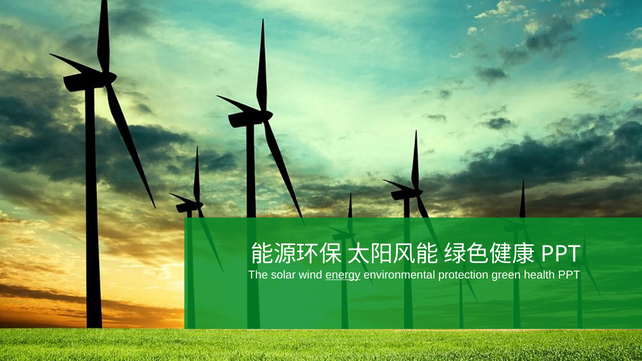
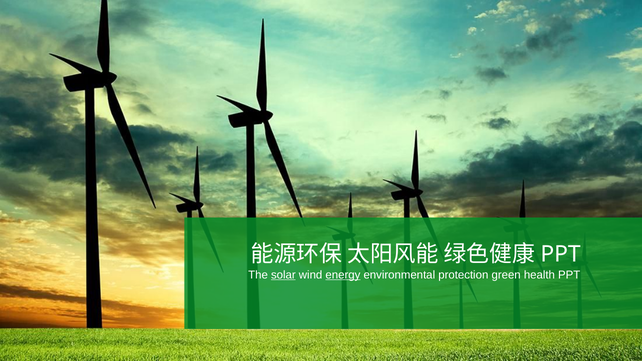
solar underline: none -> present (283, 275)
